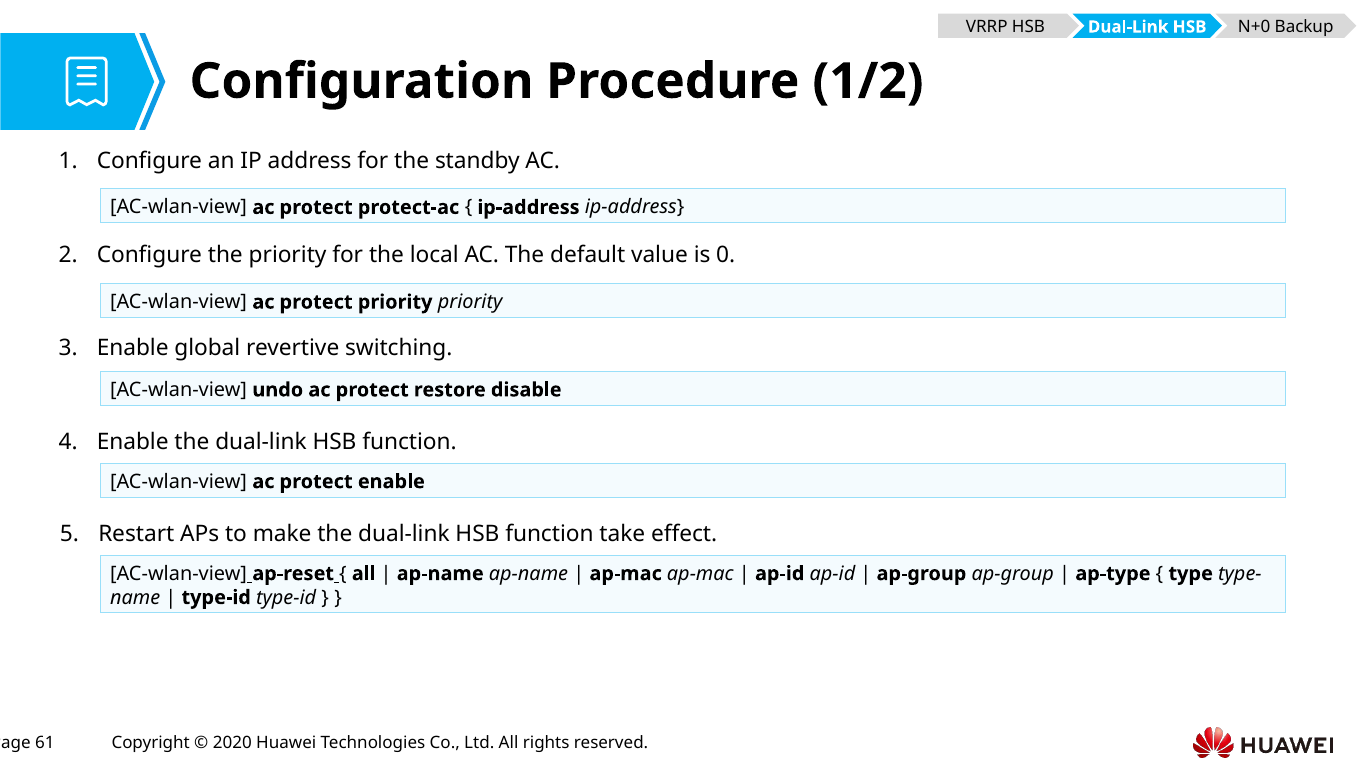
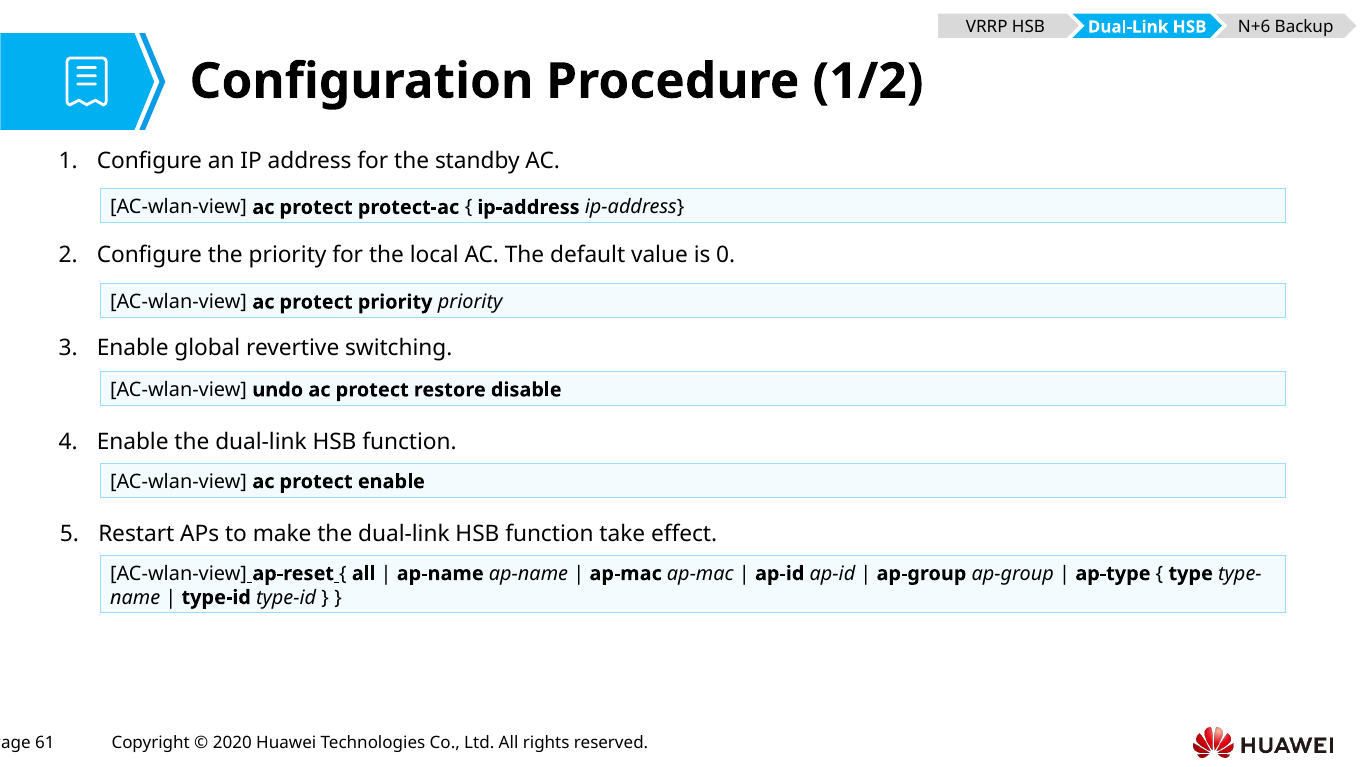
N+0: N+0 -> N+6 (1254, 27)
